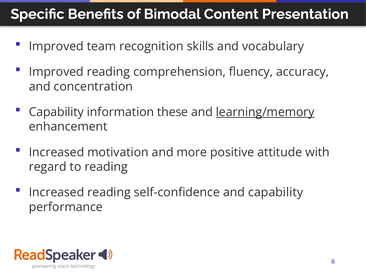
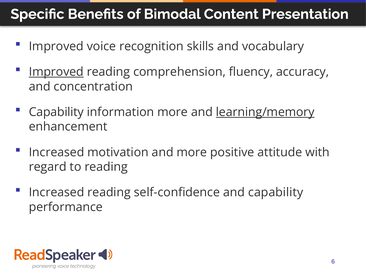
team: team -> voice (101, 46)
Improved underline: none -> present (56, 72)
information these: these -> more (173, 112)
